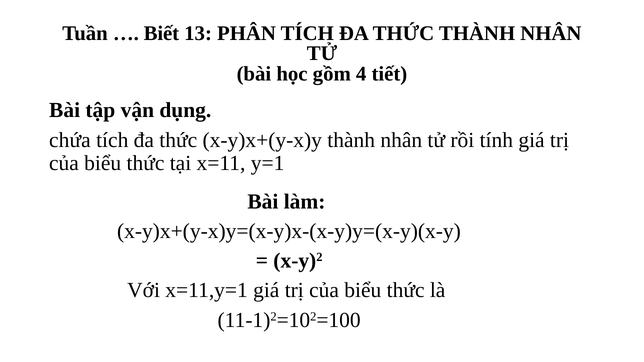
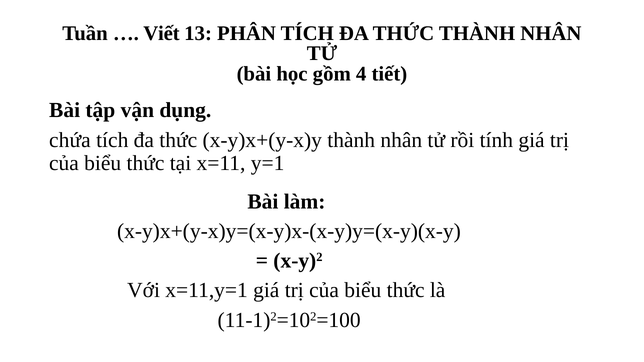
Biết: Biết -> Viết (161, 33)
